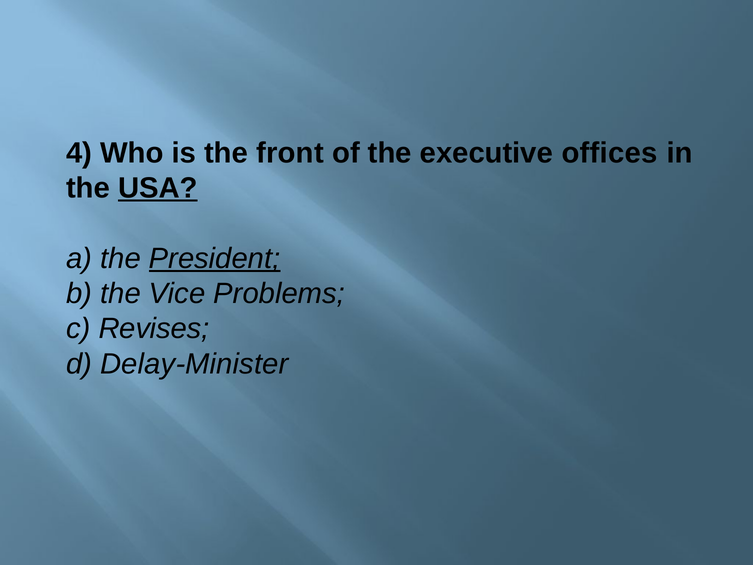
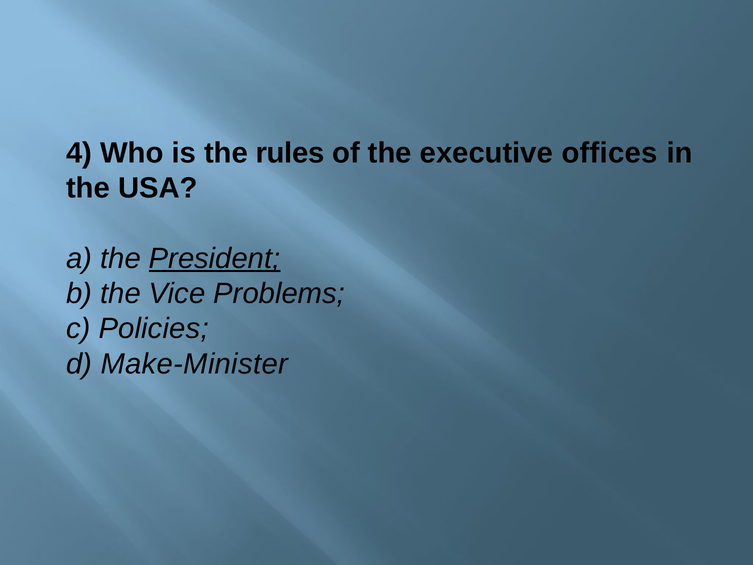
front: front -> rules (290, 153)
USA underline: present -> none (158, 188)
Revises: Revises -> Policies (154, 329)
Delay-Minister: Delay-Minister -> Make-Minister (194, 364)
